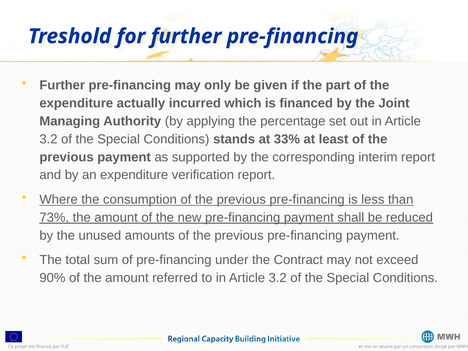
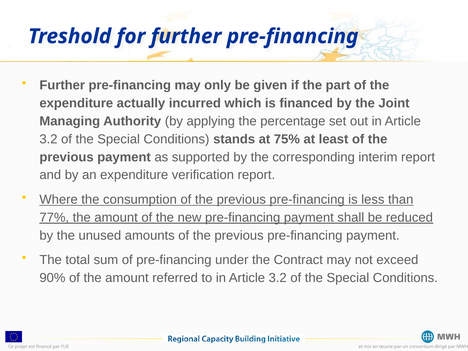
33%: 33% -> 75% (287, 139)
73%: 73% -> 77% (54, 217)
